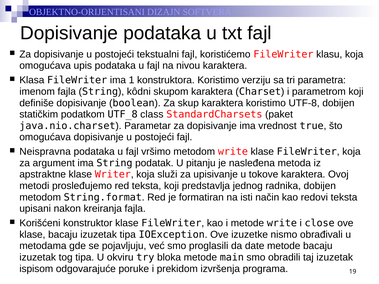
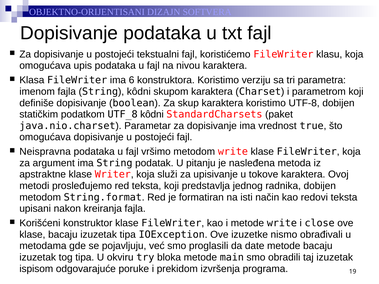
1: 1 -> 6 (132, 80)
UTF_8 class: class -> kôdni (152, 114)
